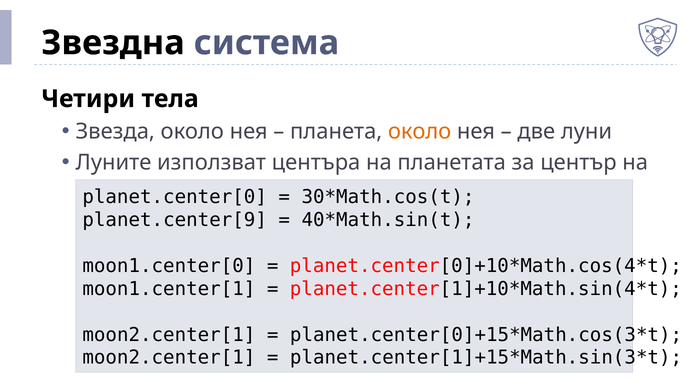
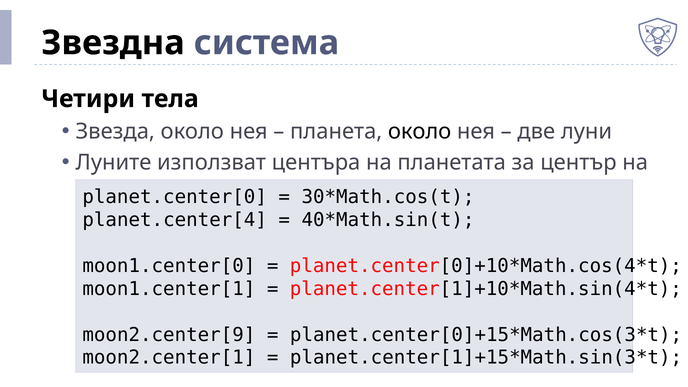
около colour: orange -> black (420, 131)
planet.center[9: planet.center[9 -> planet.center[4 (175, 220)
moon2.center[1: moon2.center[1 -> moon2.center[9 (169, 335)
